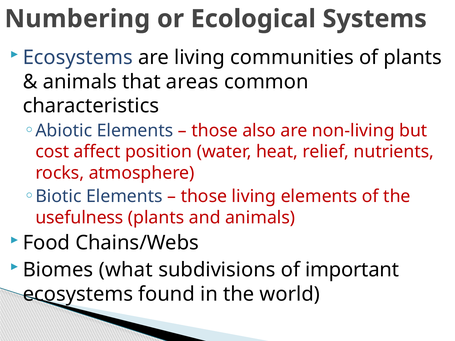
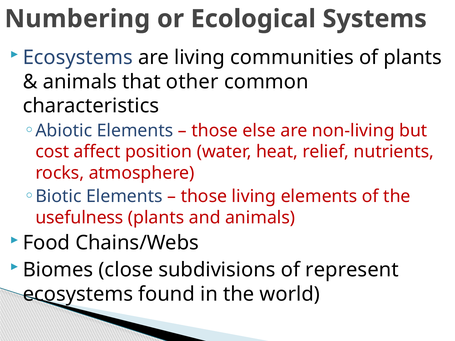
areas: areas -> other (192, 82)
also: also -> else (259, 131)
what: what -> close (126, 270)
important: important -> represent (352, 270)
